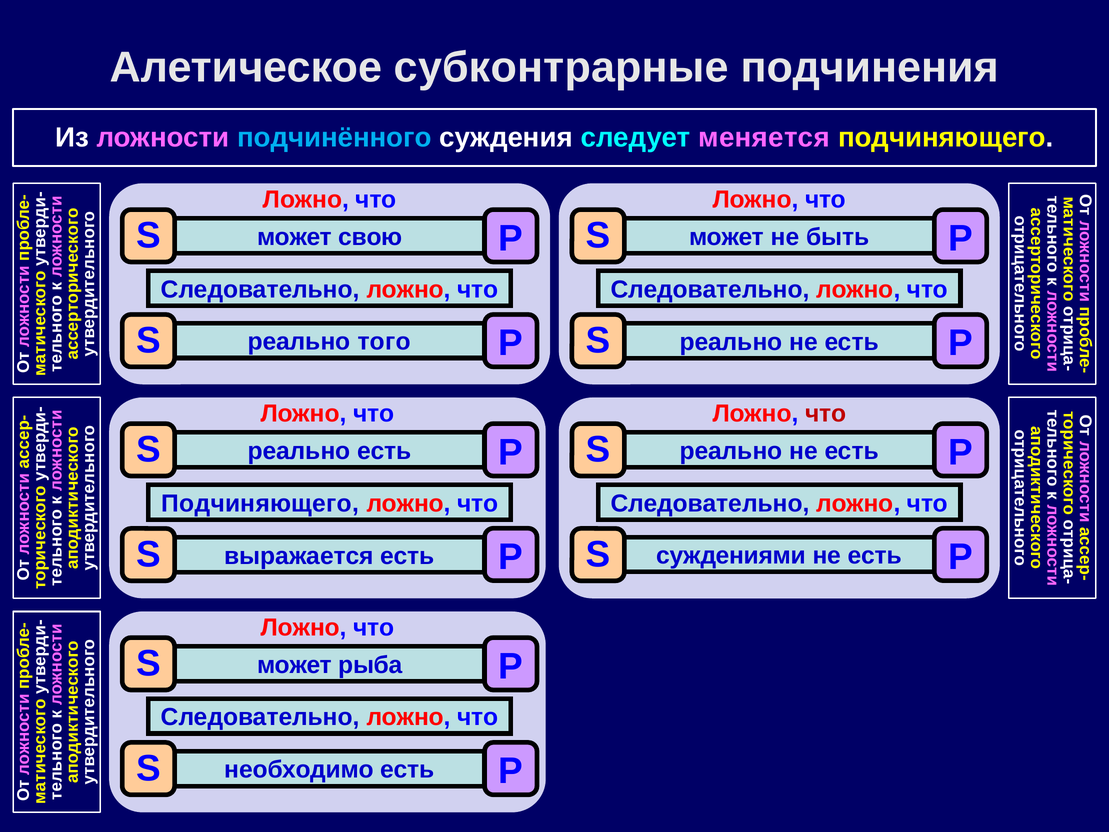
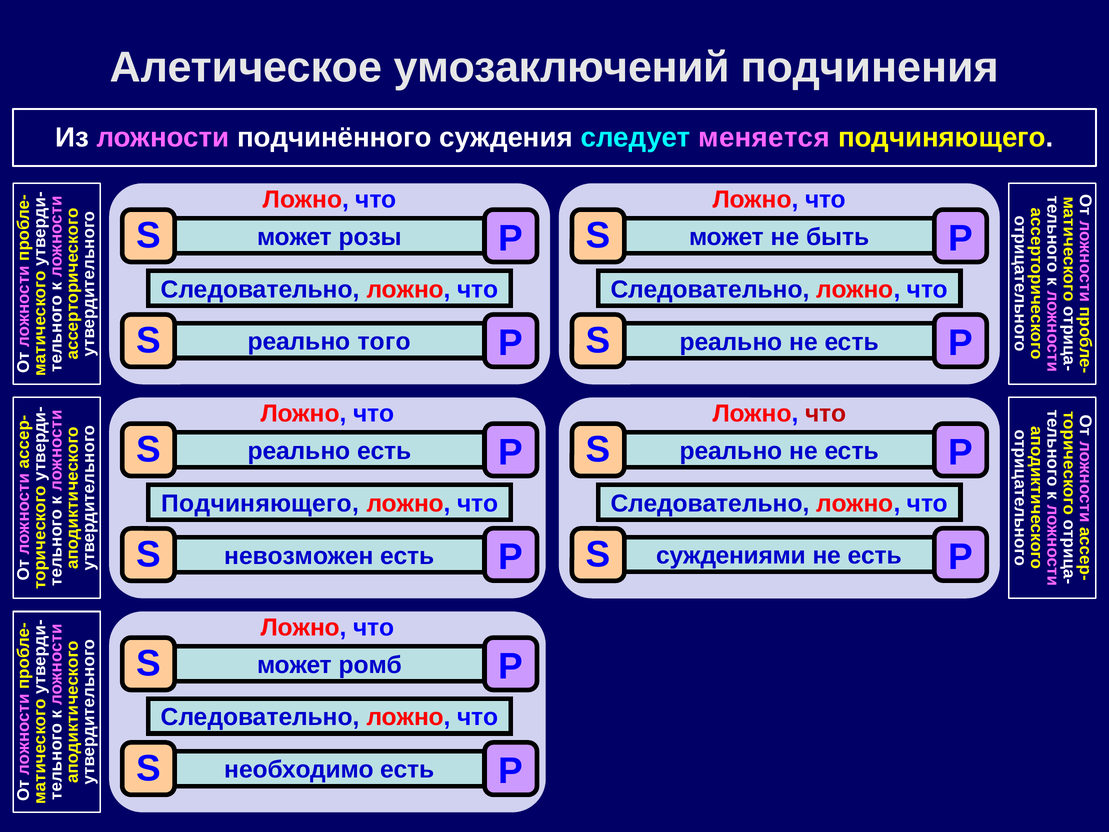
субконтрарные: субконтрарные -> умозаключений (562, 67)
подчинённого colour: light blue -> white (334, 137)
свою: свою -> розы (370, 237)
выражается: выражается -> невозможен (299, 556)
рыба: рыба -> ромб (370, 665)
